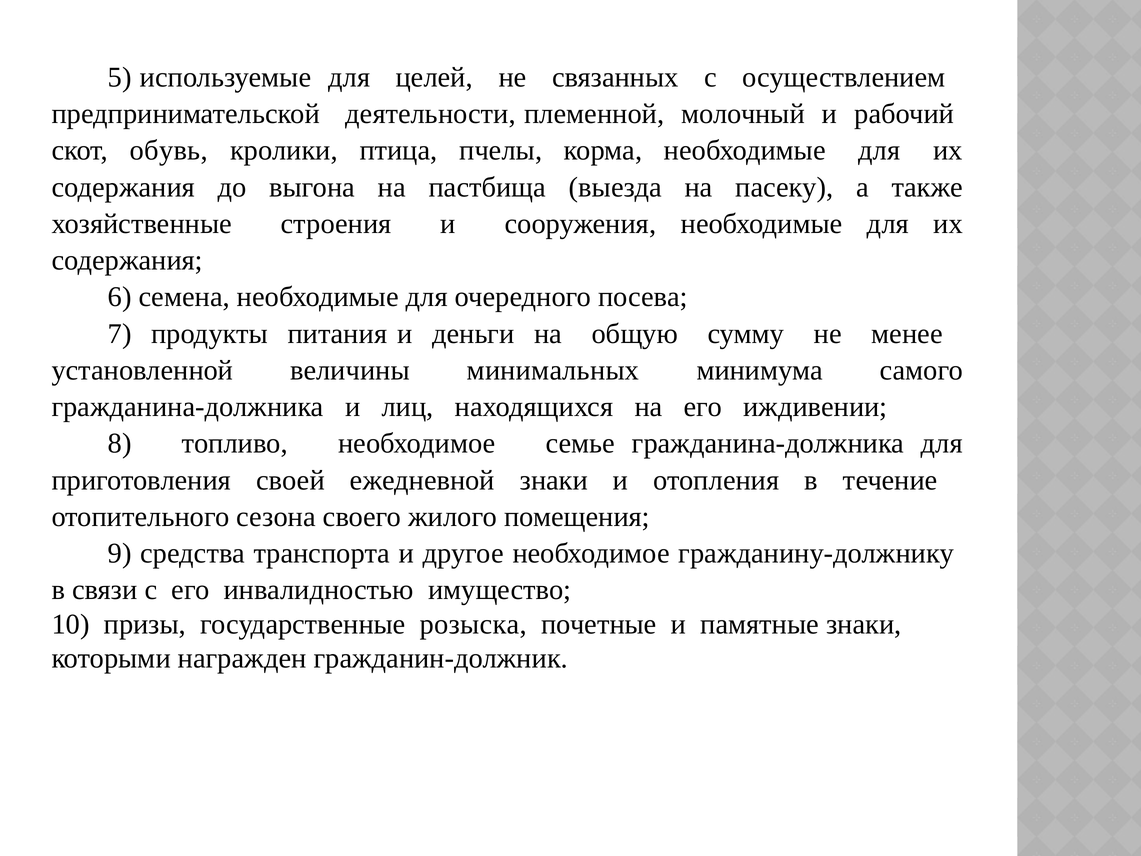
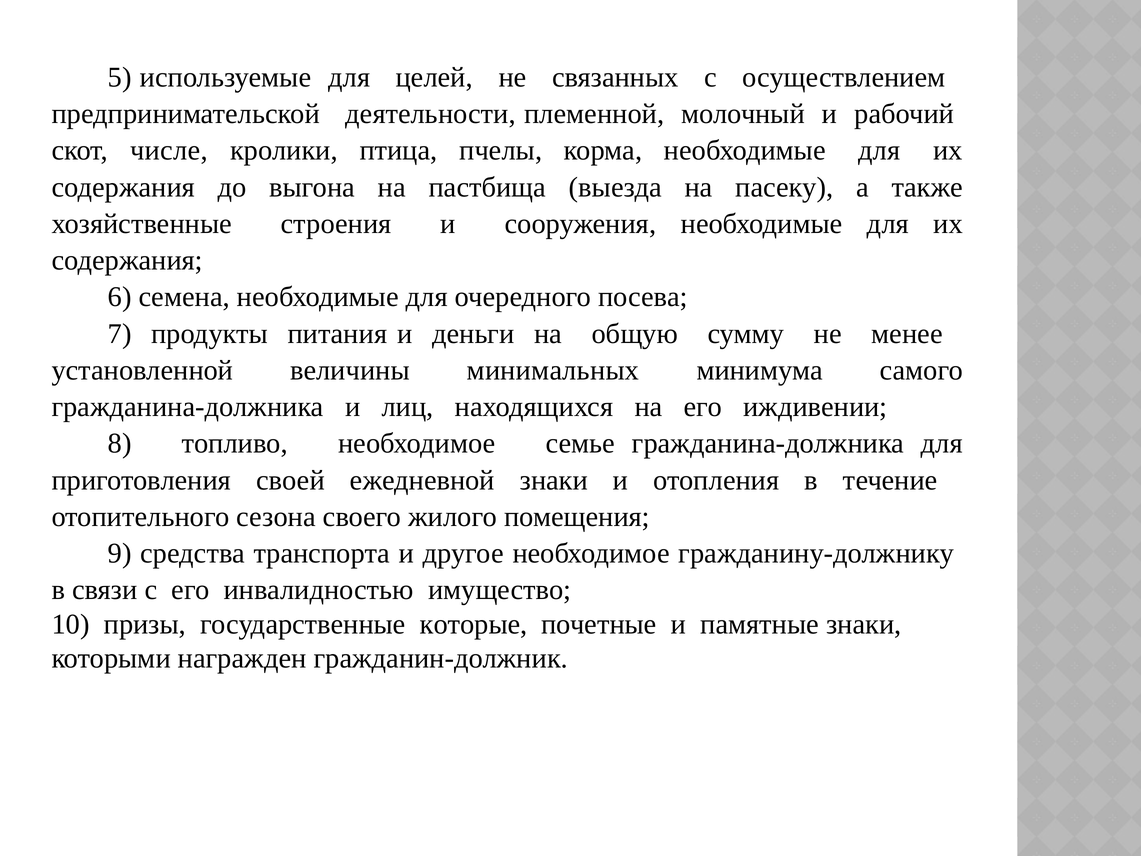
обувь: обувь -> числе (169, 151)
розыска: розыска -> которые (474, 624)
